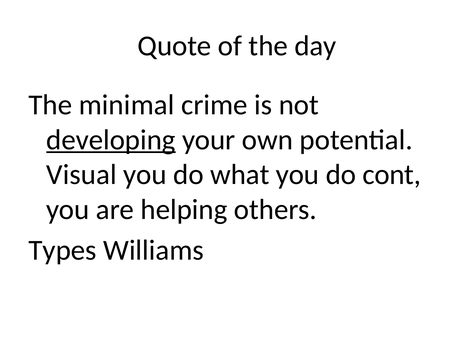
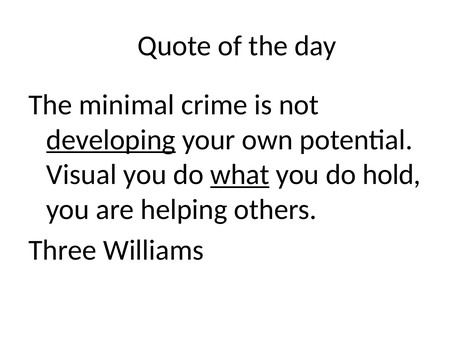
what underline: none -> present (240, 174)
cont: cont -> hold (392, 174)
Types: Types -> Three (63, 250)
